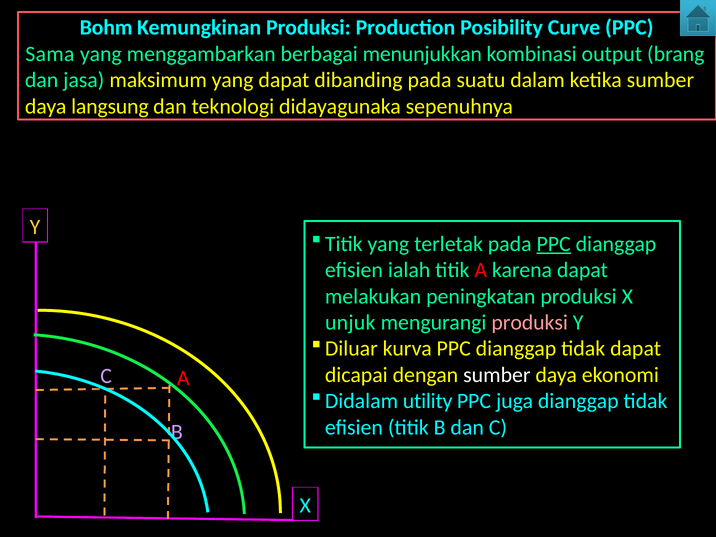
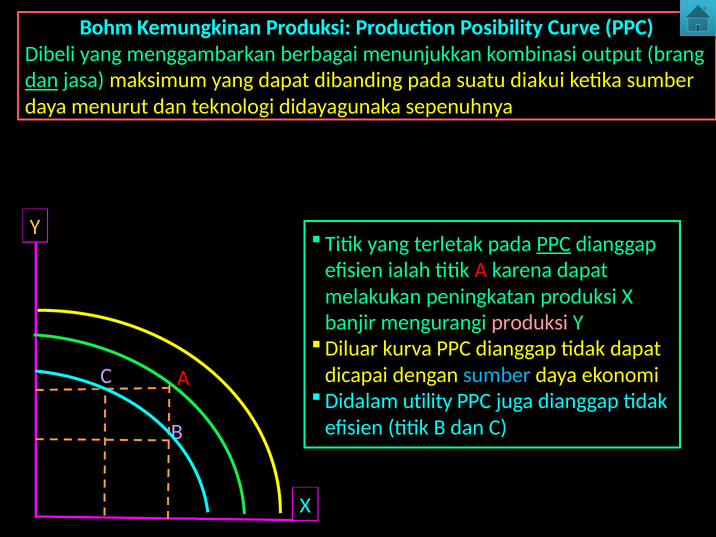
Sama: Sama -> Dibeli (50, 54)
dan underline: none -> present (42, 80)
dalam: dalam -> diakui (537, 80)
langsung: langsung -> menurut (110, 106)
unjuk: unjuk -> banjir (350, 323)
sumber colour: white -> light blue (497, 375)
